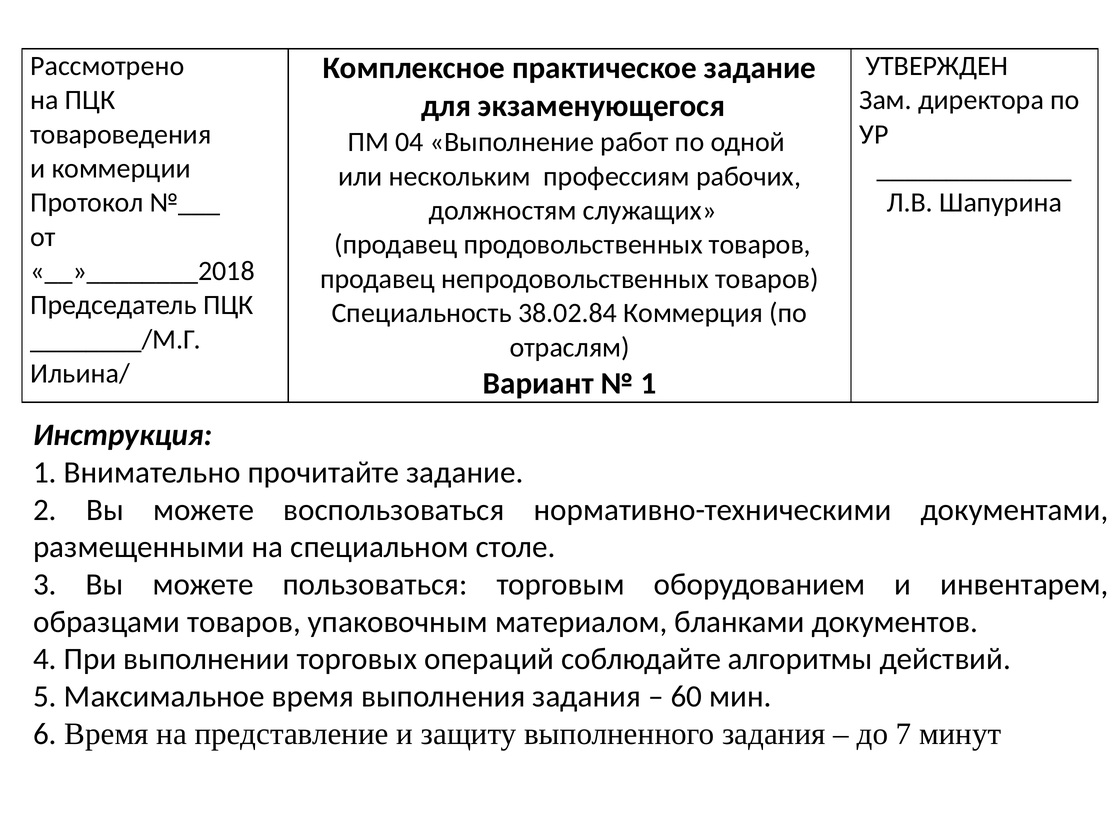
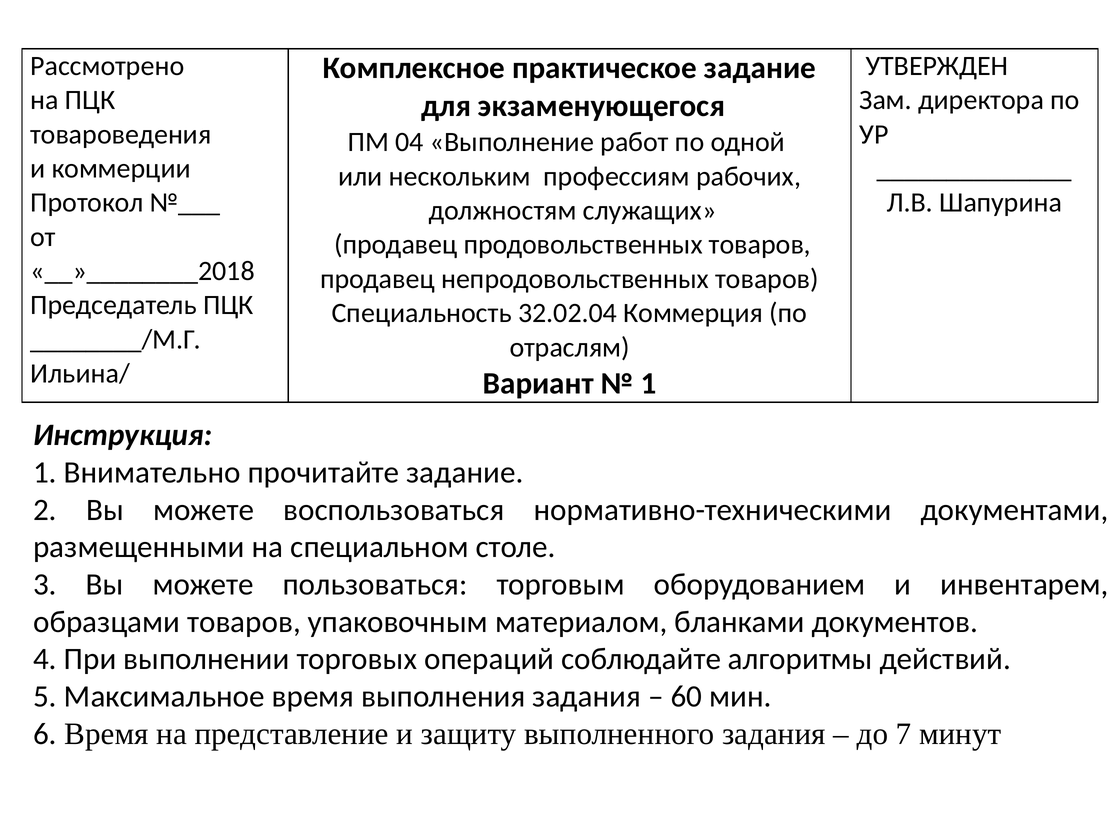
38.02.84: 38.02.84 -> 32.02.04 (568, 313)
